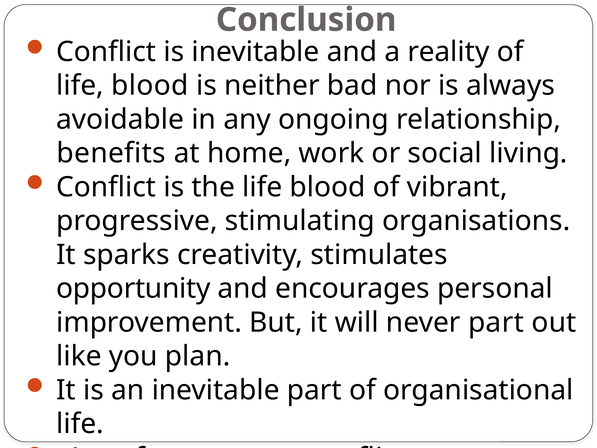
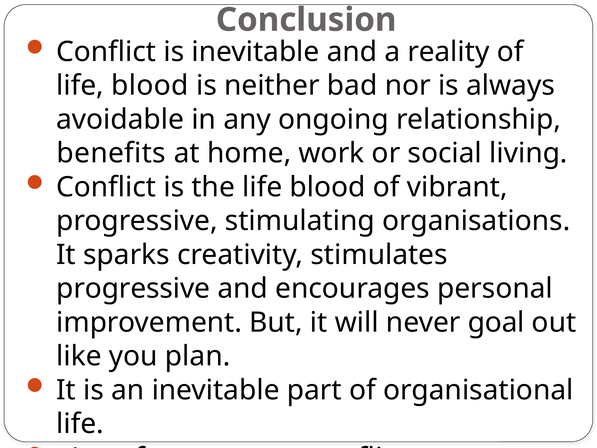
opportunity: opportunity -> progressive (133, 288)
never part: part -> goal (496, 322)
